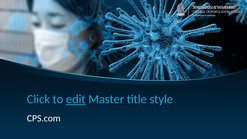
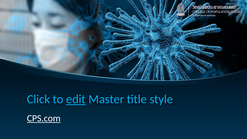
CPS.com underline: none -> present (44, 118)
